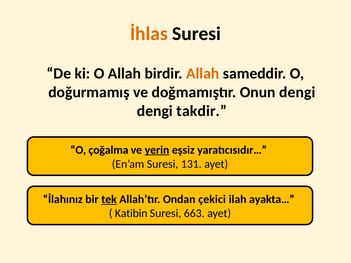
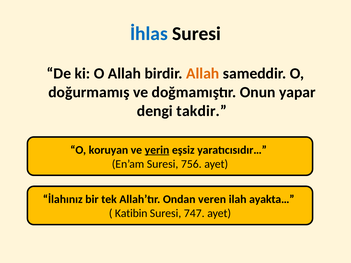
İhlas colour: orange -> blue (149, 34)
Onun dengi: dengi -> yapar (297, 92)
çoğalma: çoğalma -> koruyan (108, 150)
131: 131 -> 756 (191, 164)
tek underline: present -> none (109, 199)
çekici: çekici -> veren (212, 199)
663: 663 -> 747 (194, 213)
